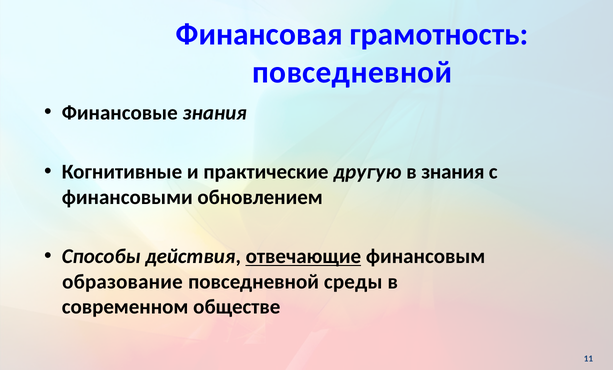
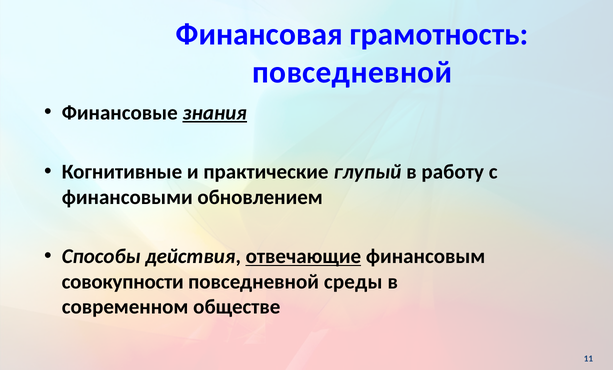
знания underline: none -> present (215, 112)
другую: другую -> глупый (368, 172)
в знания: знания -> работу (453, 172)
образование: образование -> совокупности (123, 281)
